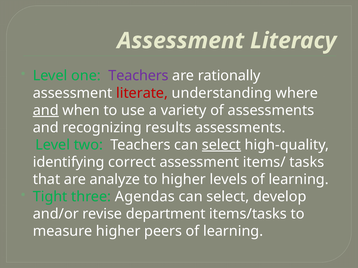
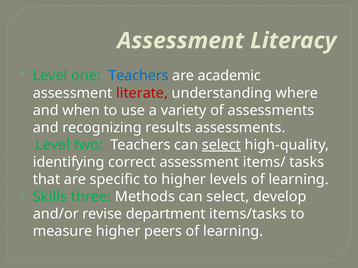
Teachers colour: purple -> blue (138, 76)
rationally: rationally -> academic (229, 76)
and underline: present -> none (46, 110)
analyze: analyze -> specific (115, 180)
Tight: Tight -> Skills (50, 197)
Agendas: Agendas -> Methods (145, 197)
